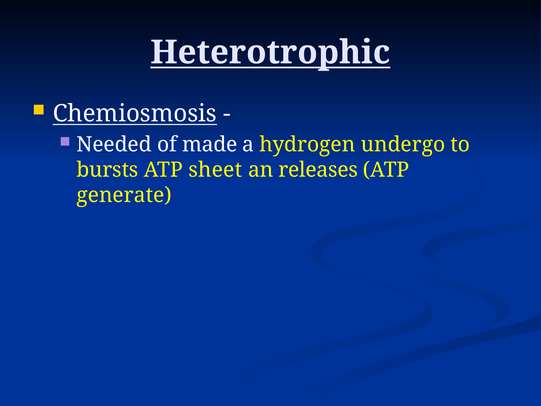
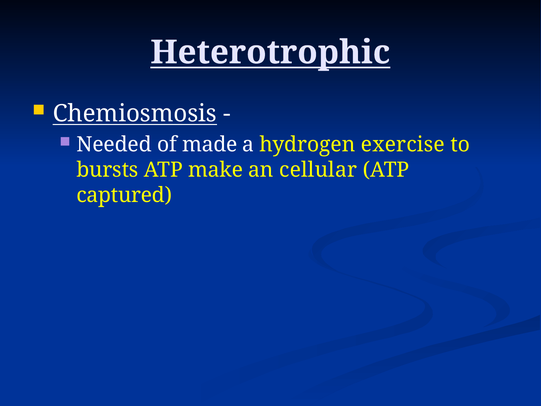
undergo: undergo -> exercise (403, 145)
sheet: sheet -> make (216, 170)
releases: releases -> cellular (318, 170)
generate: generate -> captured (124, 195)
